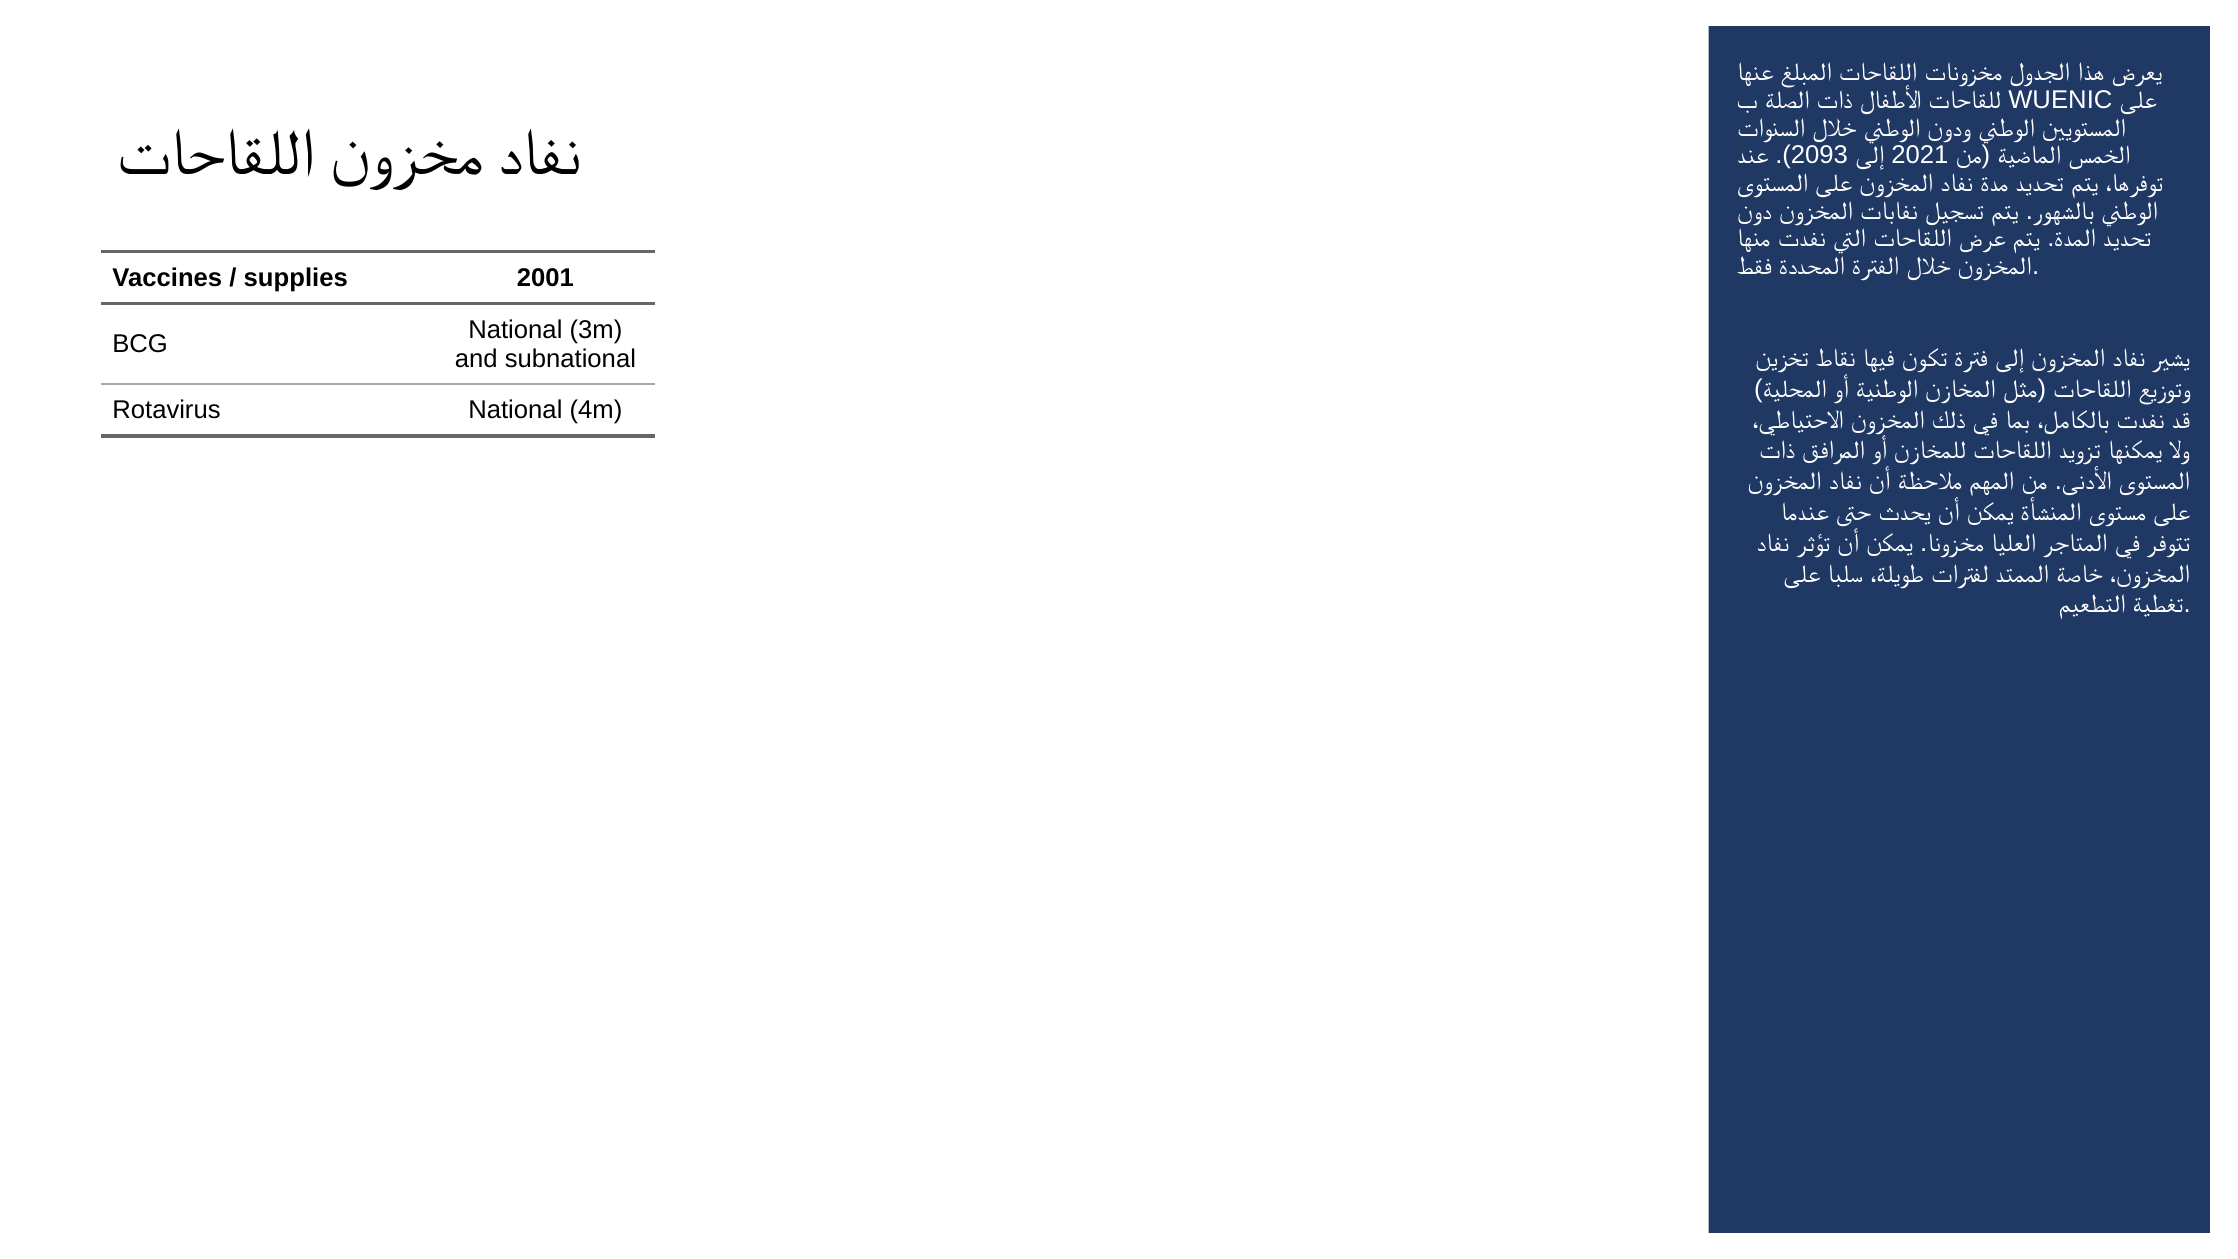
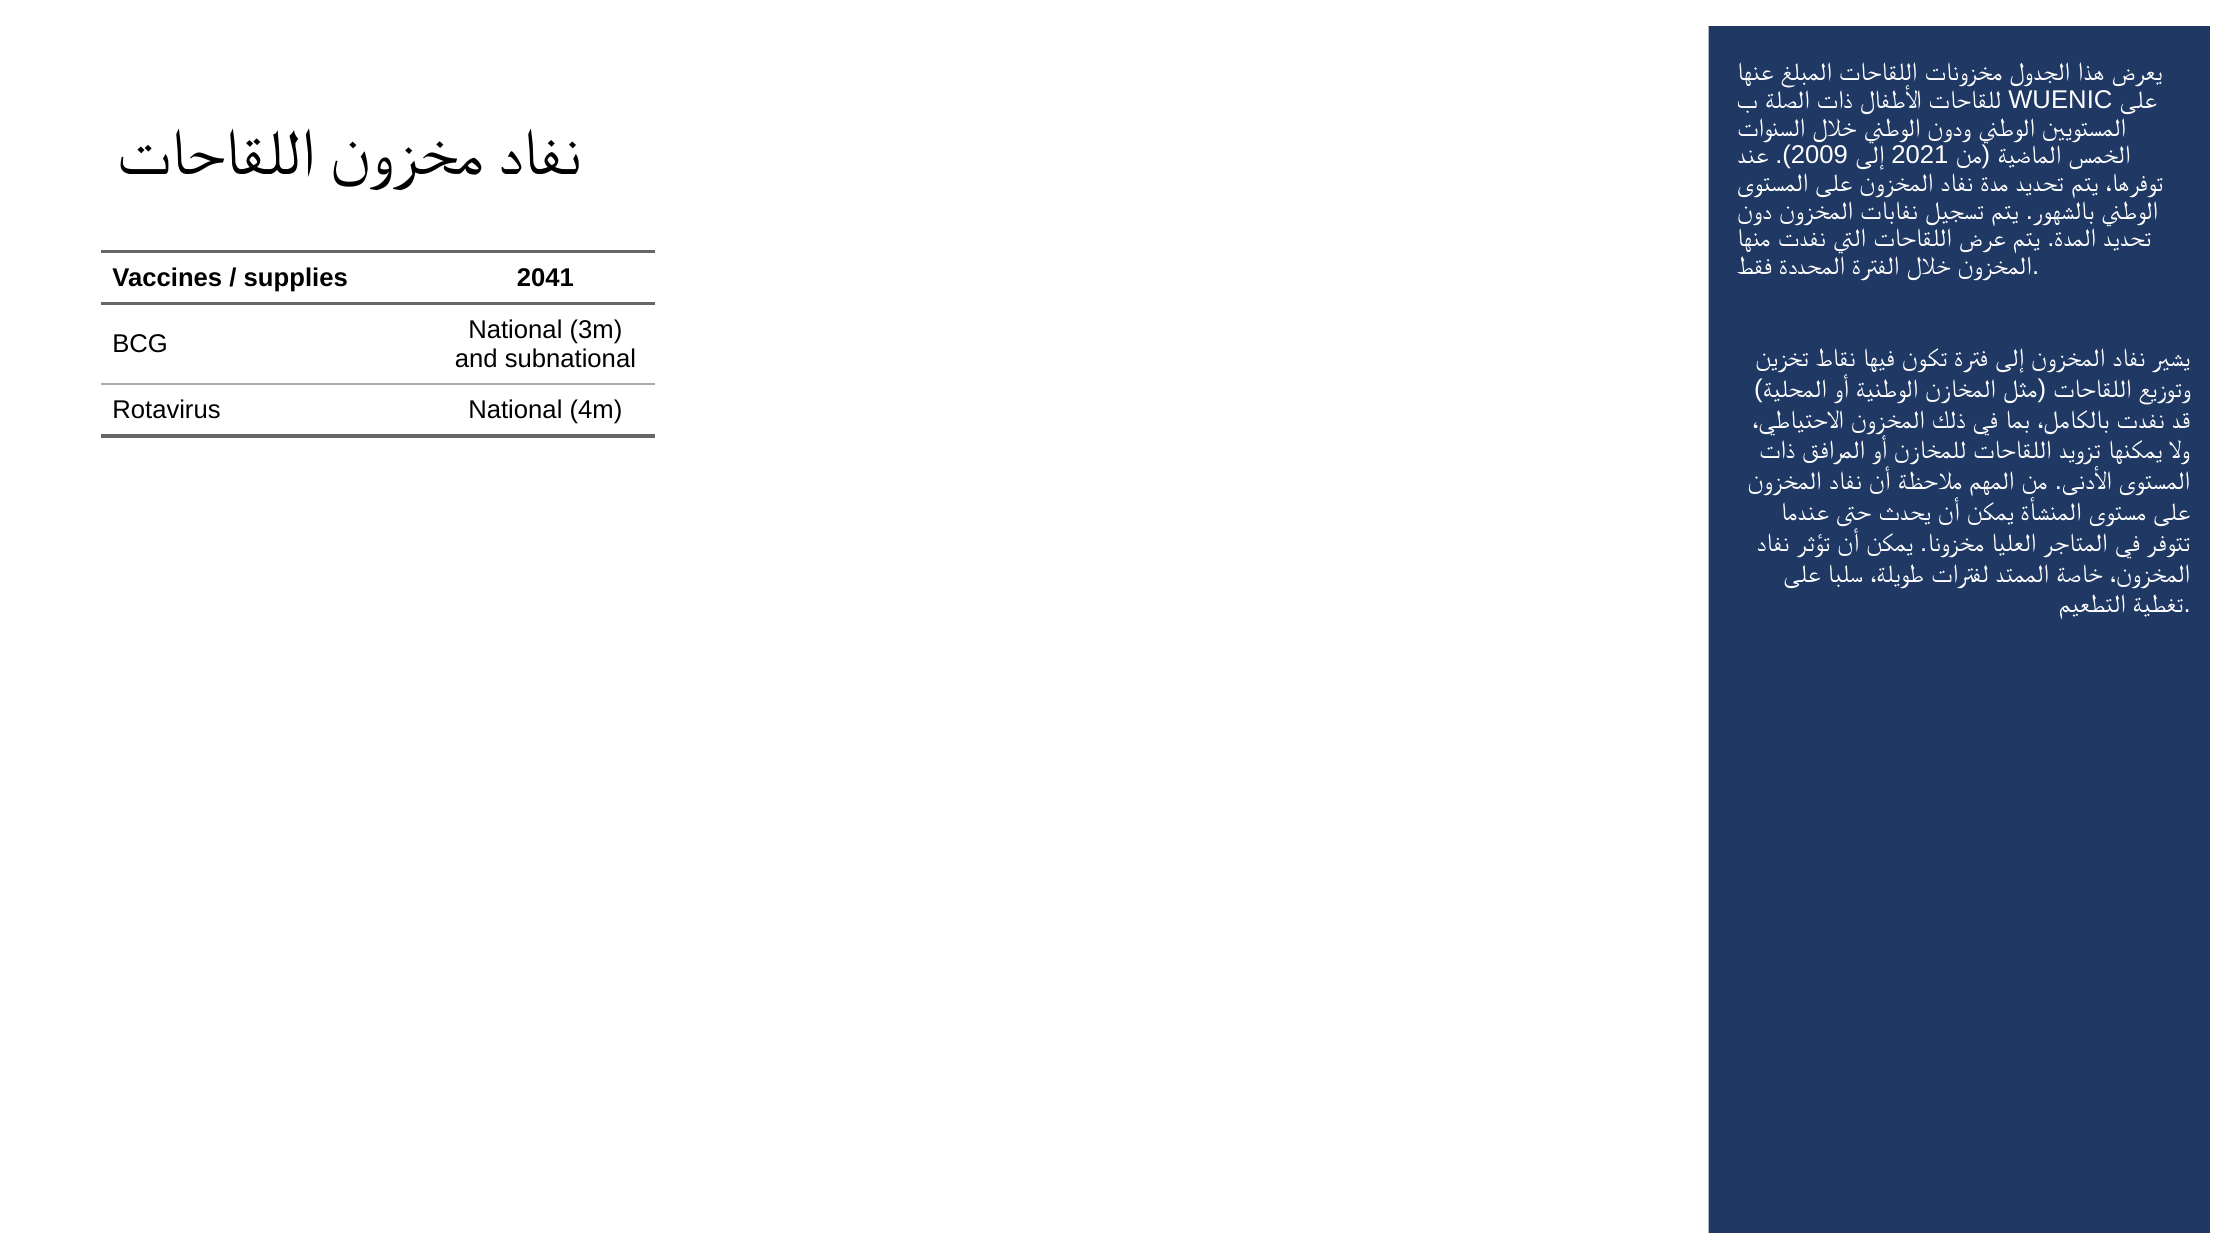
2093: 2093 -> 2009 (1819, 155)
2001: 2001 -> 2041 (545, 278)
